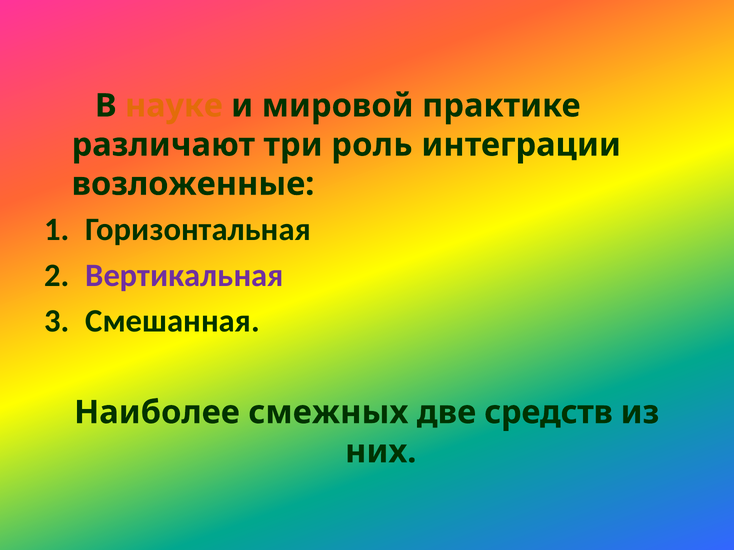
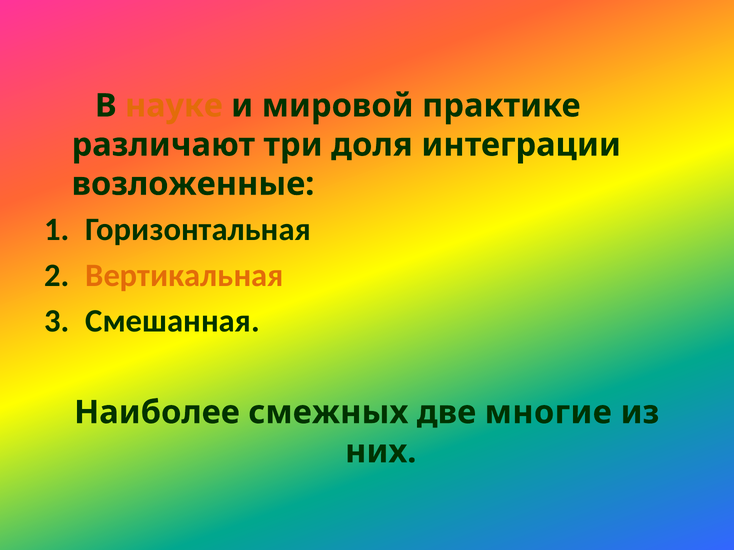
роль: роль -> доля (372, 145)
Вертикальная colour: purple -> orange (184, 276)
средств: средств -> многие (548, 413)
